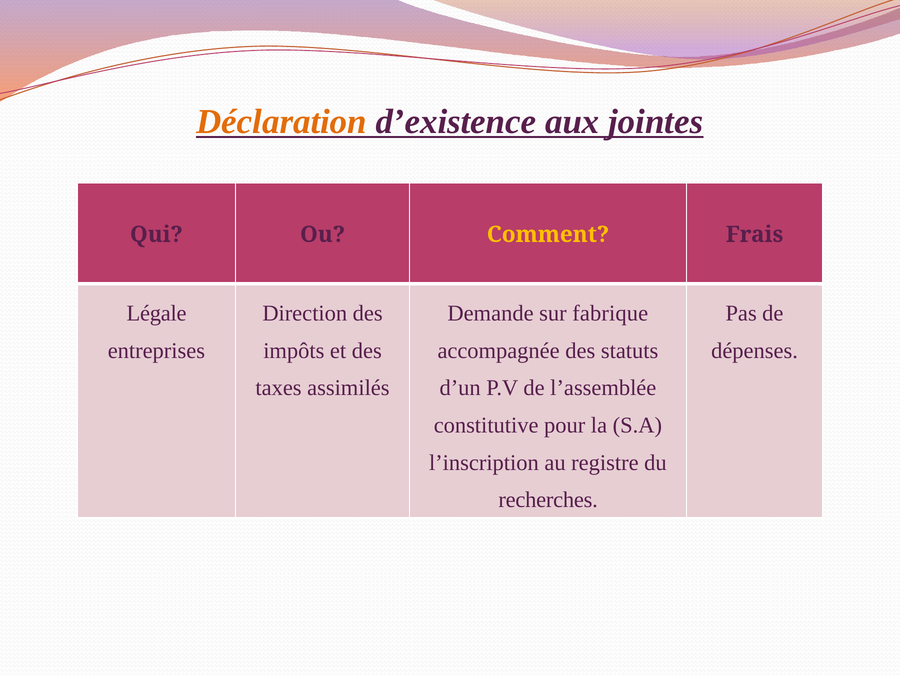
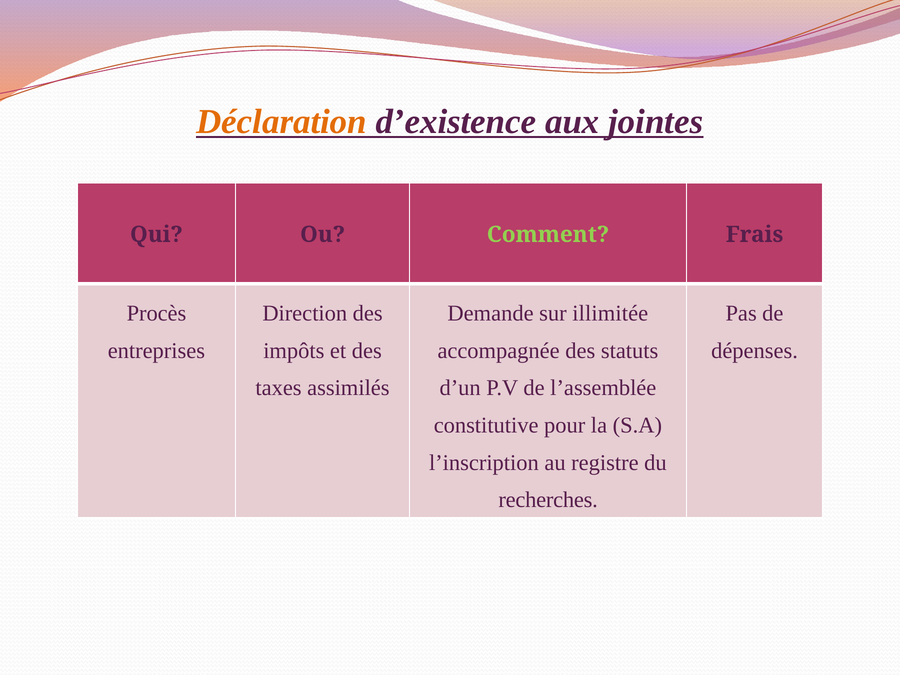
Comment colour: yellow -> light green (548, 234)
Légale: Légale -> Procès (156, 313)
fabrique: fabrique -> illimitée (610, 313)
